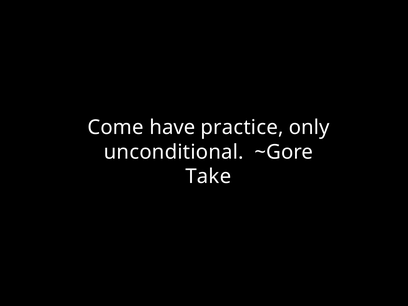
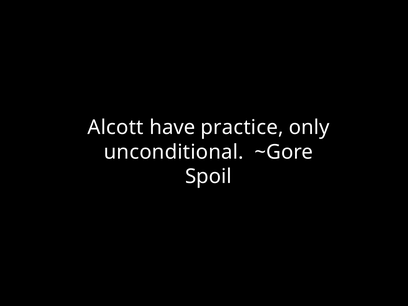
Come: Come -> Alcott (116, 127)
Take: Take -> Spoil (208, 176)
